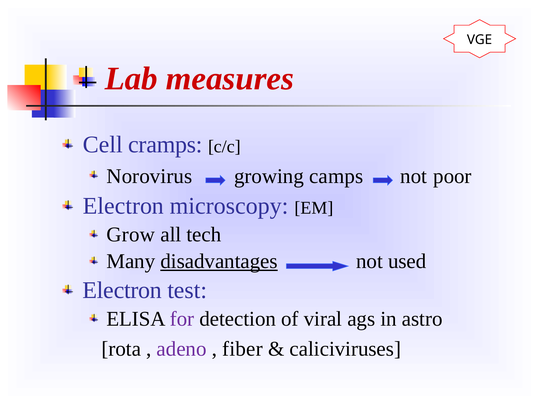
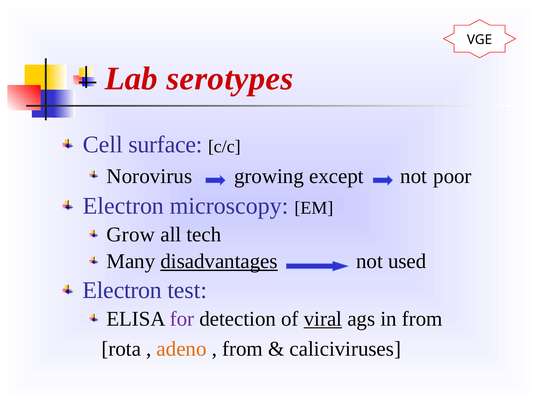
measures: measures -> serotypes (230, 79)
cramps: cramps -> surface (165, 145)
camps: camps -> except (336, 176)
viral underline: none -> present (323, 319)
in astro: astro -> from (422, 319)
adeno colour: purple -> orange (182, 349)
fiber: fiber -> from (243, 349)
